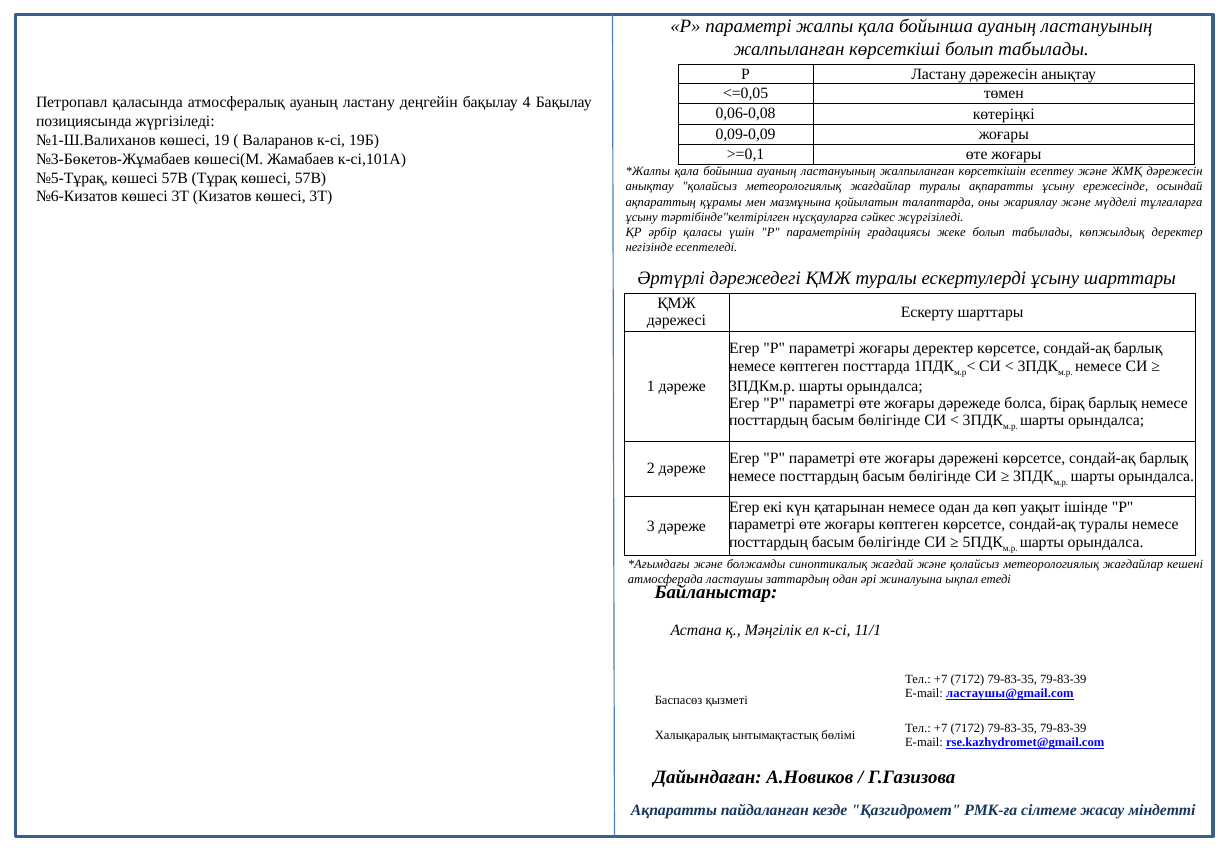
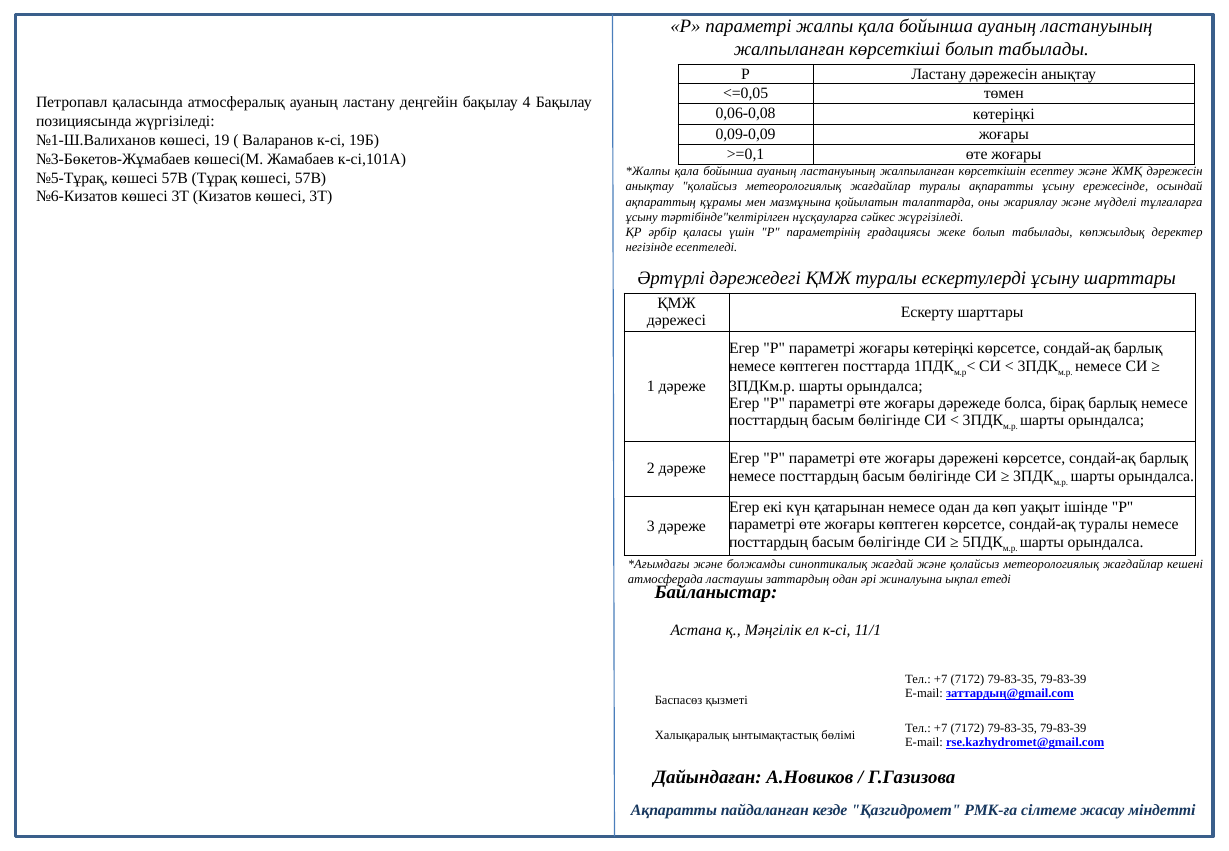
жоғары деректер: деректер -> көтеріңкі (943, 349)
ластаушы@gmail.com: ластаушы@gmail.com -> заттардың@gmail.com (1010, 693)
